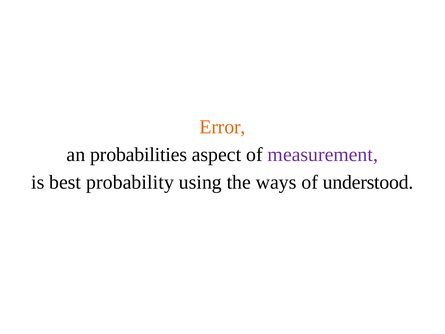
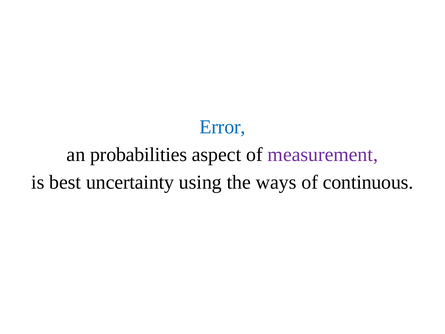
Error colour: orange -> blue (223, 127)
probability: probability -> uncertainty (130, 182)
understood: understood -> continuous (368, 182)
